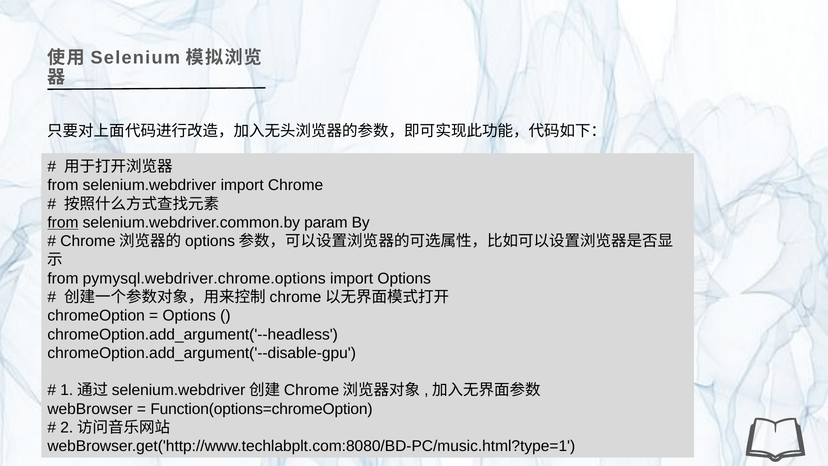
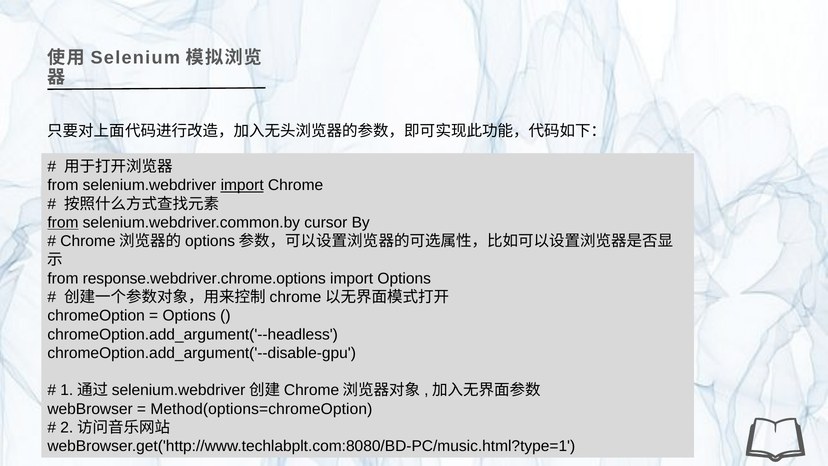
import underline: none -> present (242, 185)
param: param -> cursor (326, 222)
pymysql.webdriver.chrome.options: pymysql.webdriver.chrome.options -> response.webdriver.chrome.options (204, 278)
Function(options=chromeOption: Function(options=chromeOption -> Method(options=chromeOption (261, 409)
